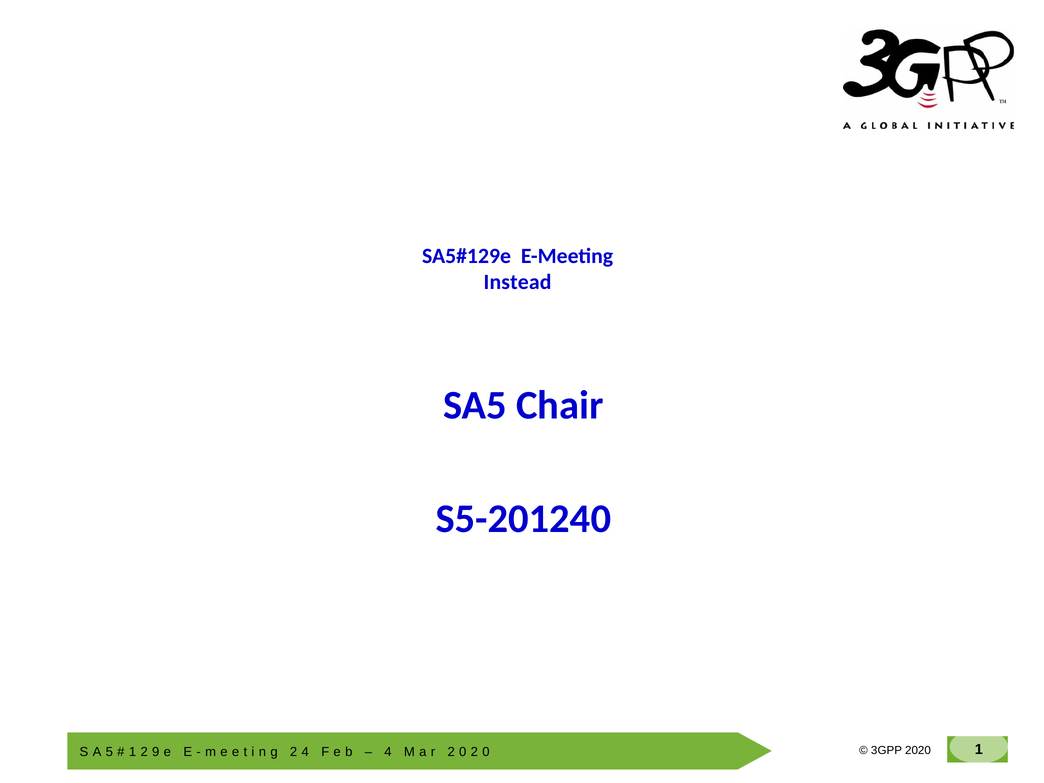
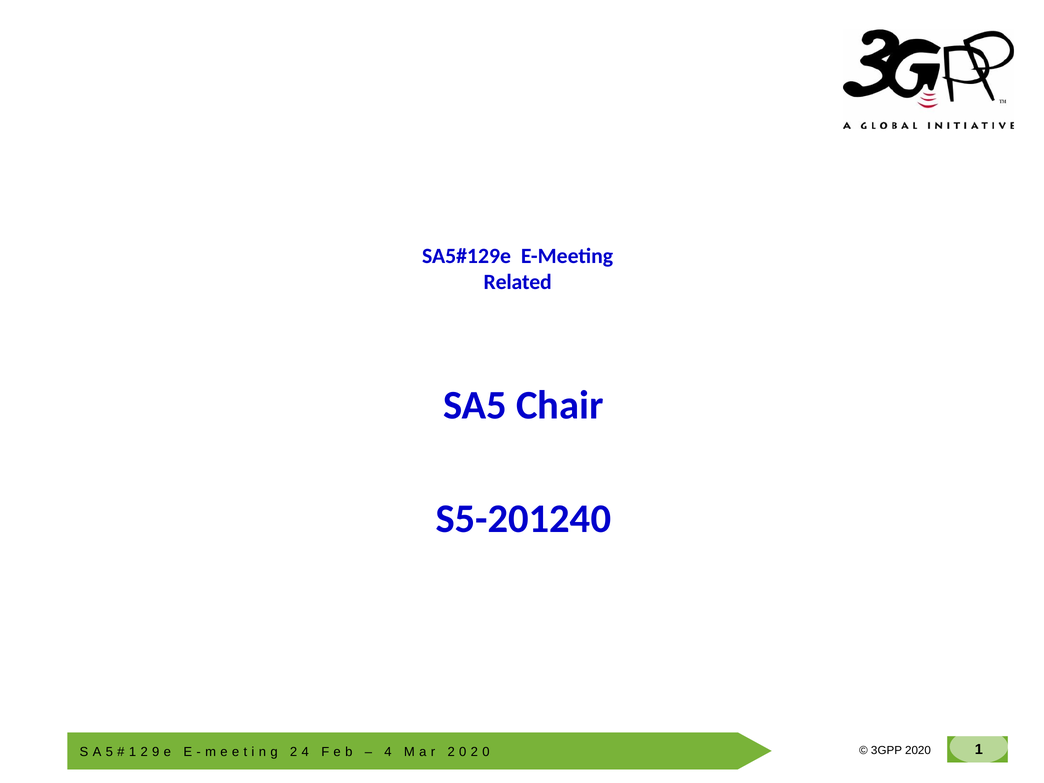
Instead: Instead -> Related (518, 282)
